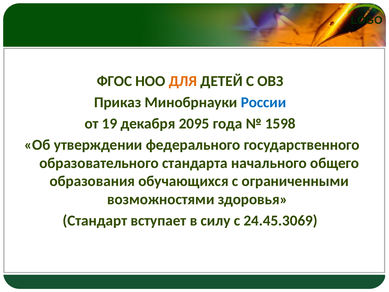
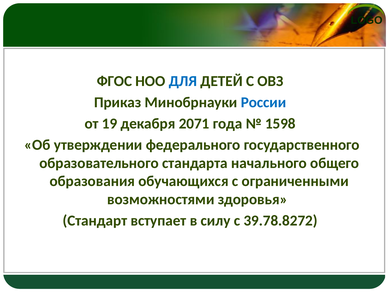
ДЛЯ colour: orange -> blue (183, 81)
2095: 2095 -> 2071 (194, 124)
24.45.3069: 24.45.3069 -> 39.78.8272 (281, 220)
